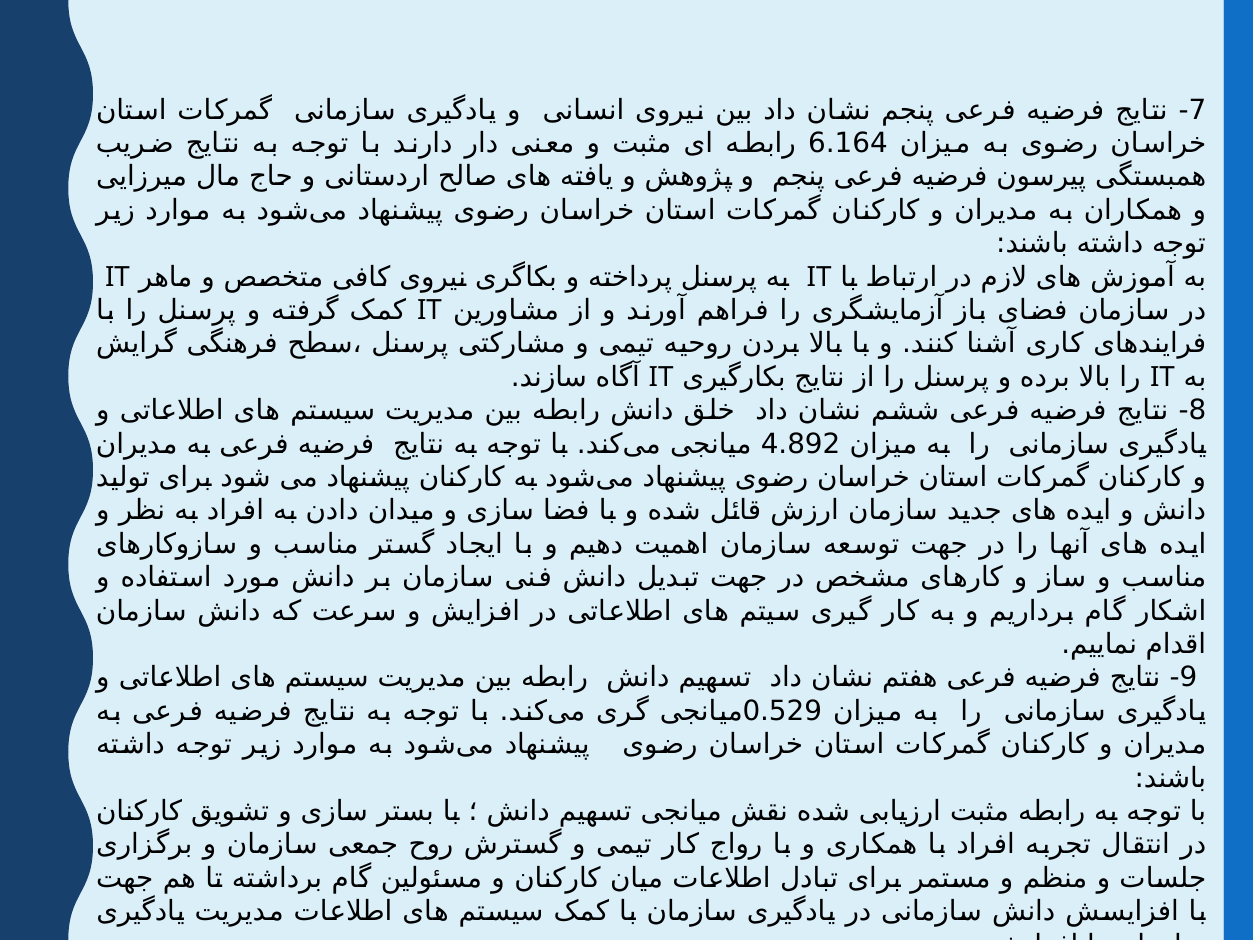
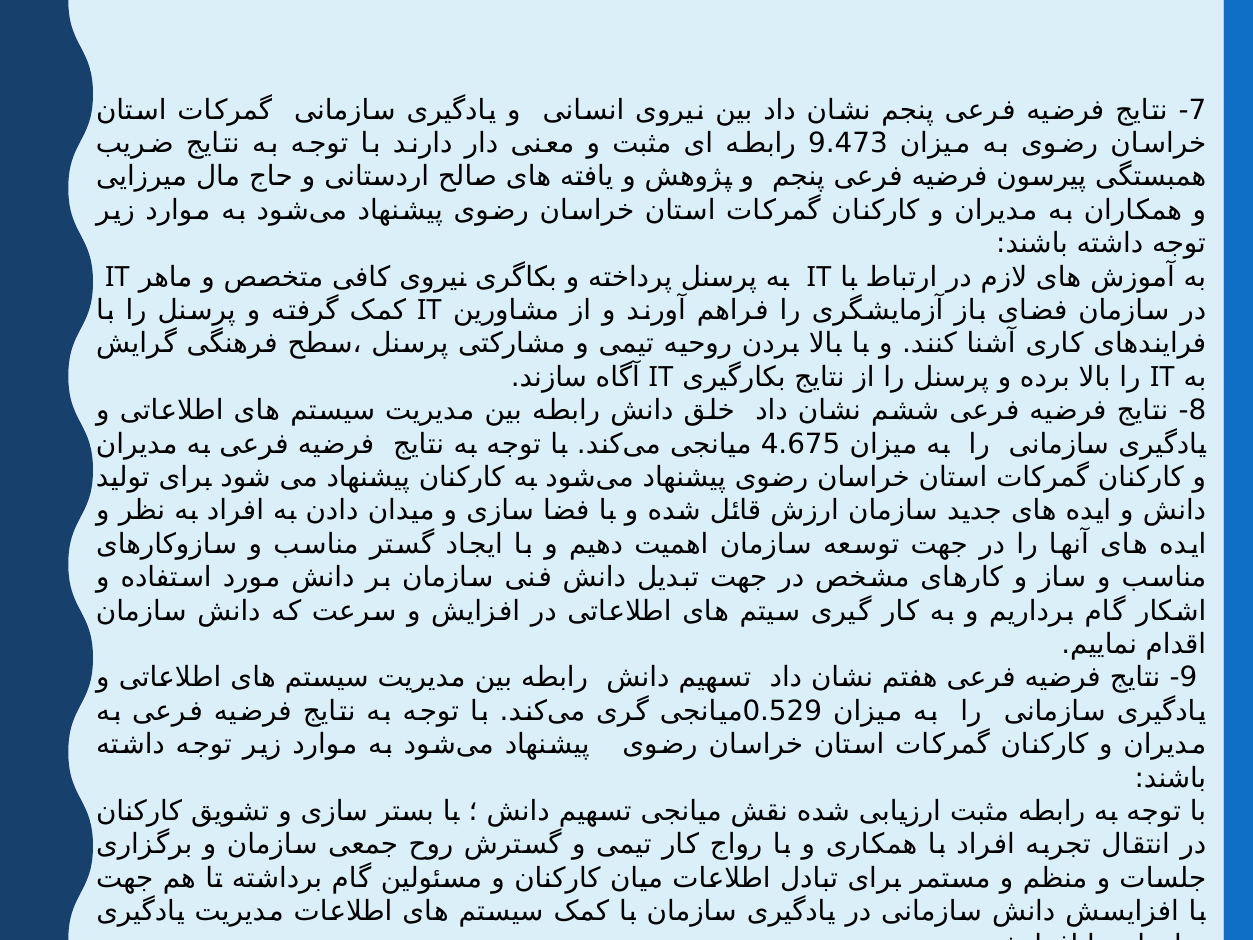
6.164: 6.164 -> 9.473 (848, 143)
4.892: 4.892 -> 4.675 (801, 444)
